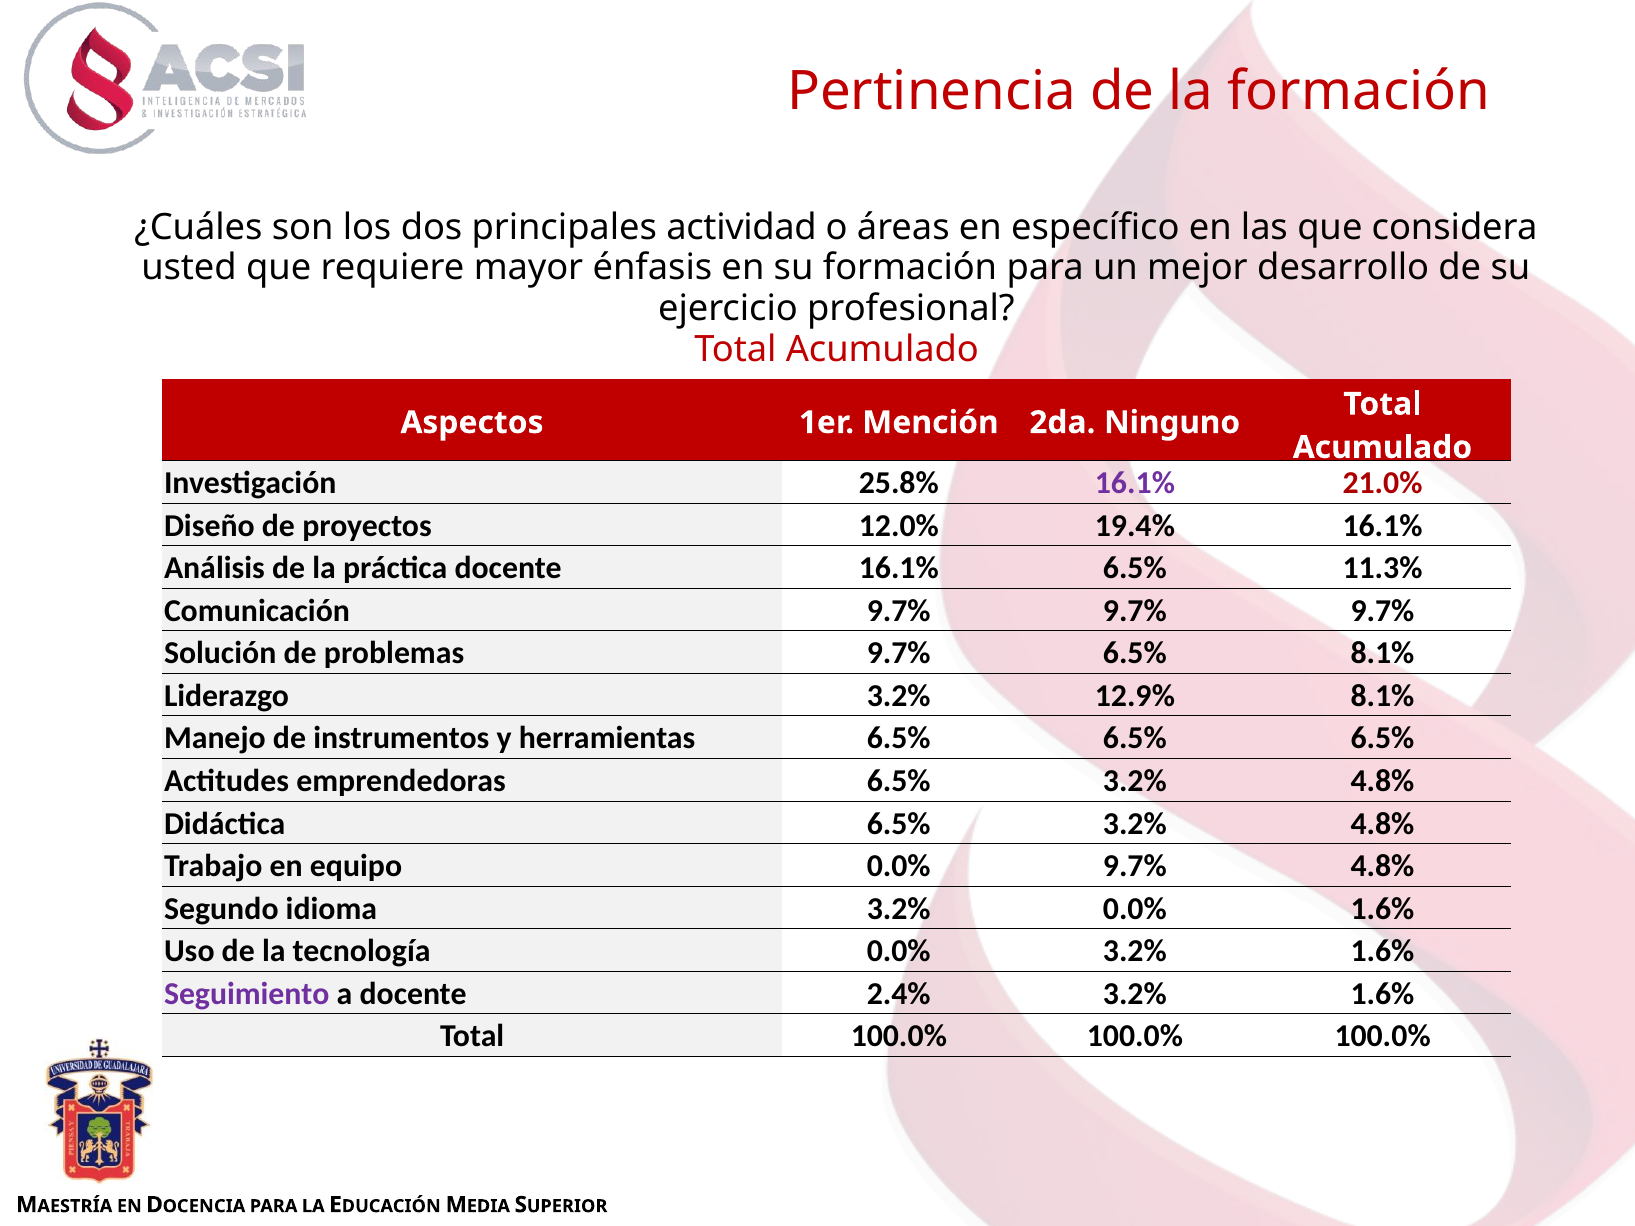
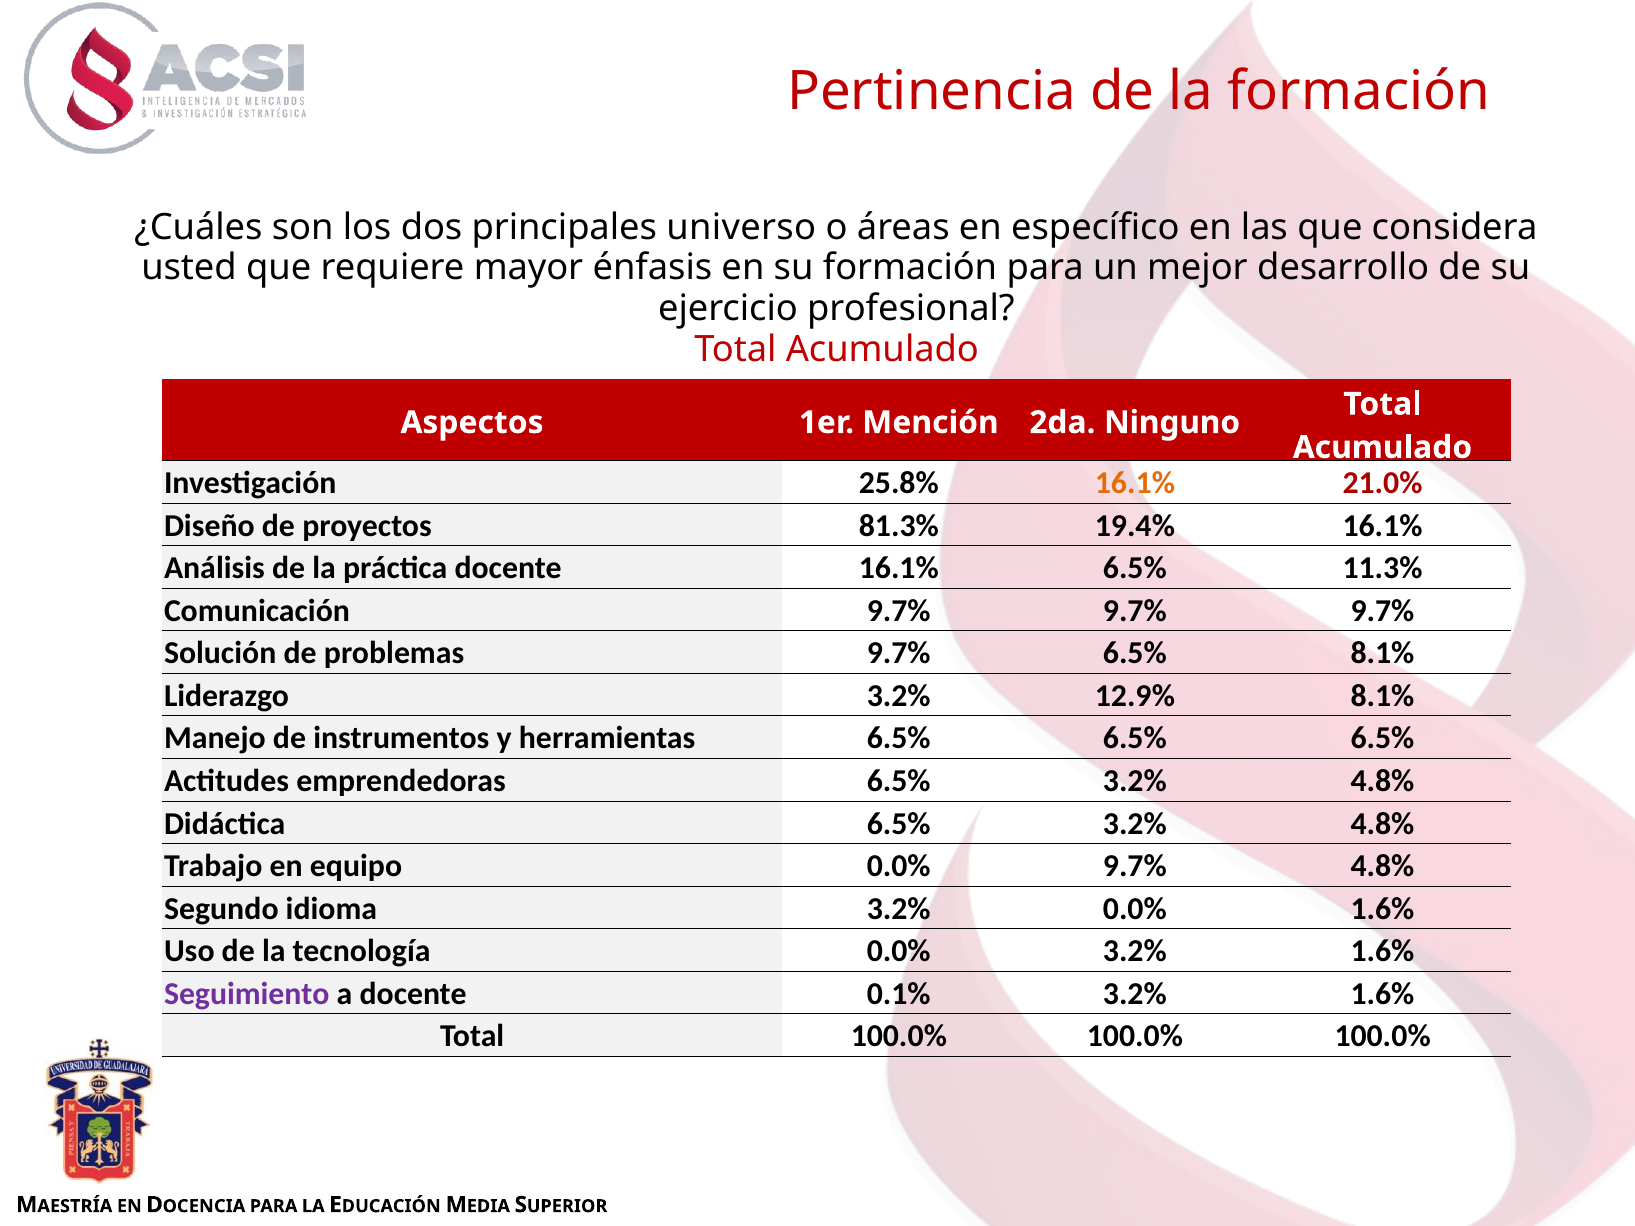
actividad: actividad -> universo (741, 227)
16.1% colour: purple -> orange (1135, 483)
12.0%: 12.0% -> 81.3% (899, 526)
2.4%: 2.4% -> 0.1% (899, 994)
